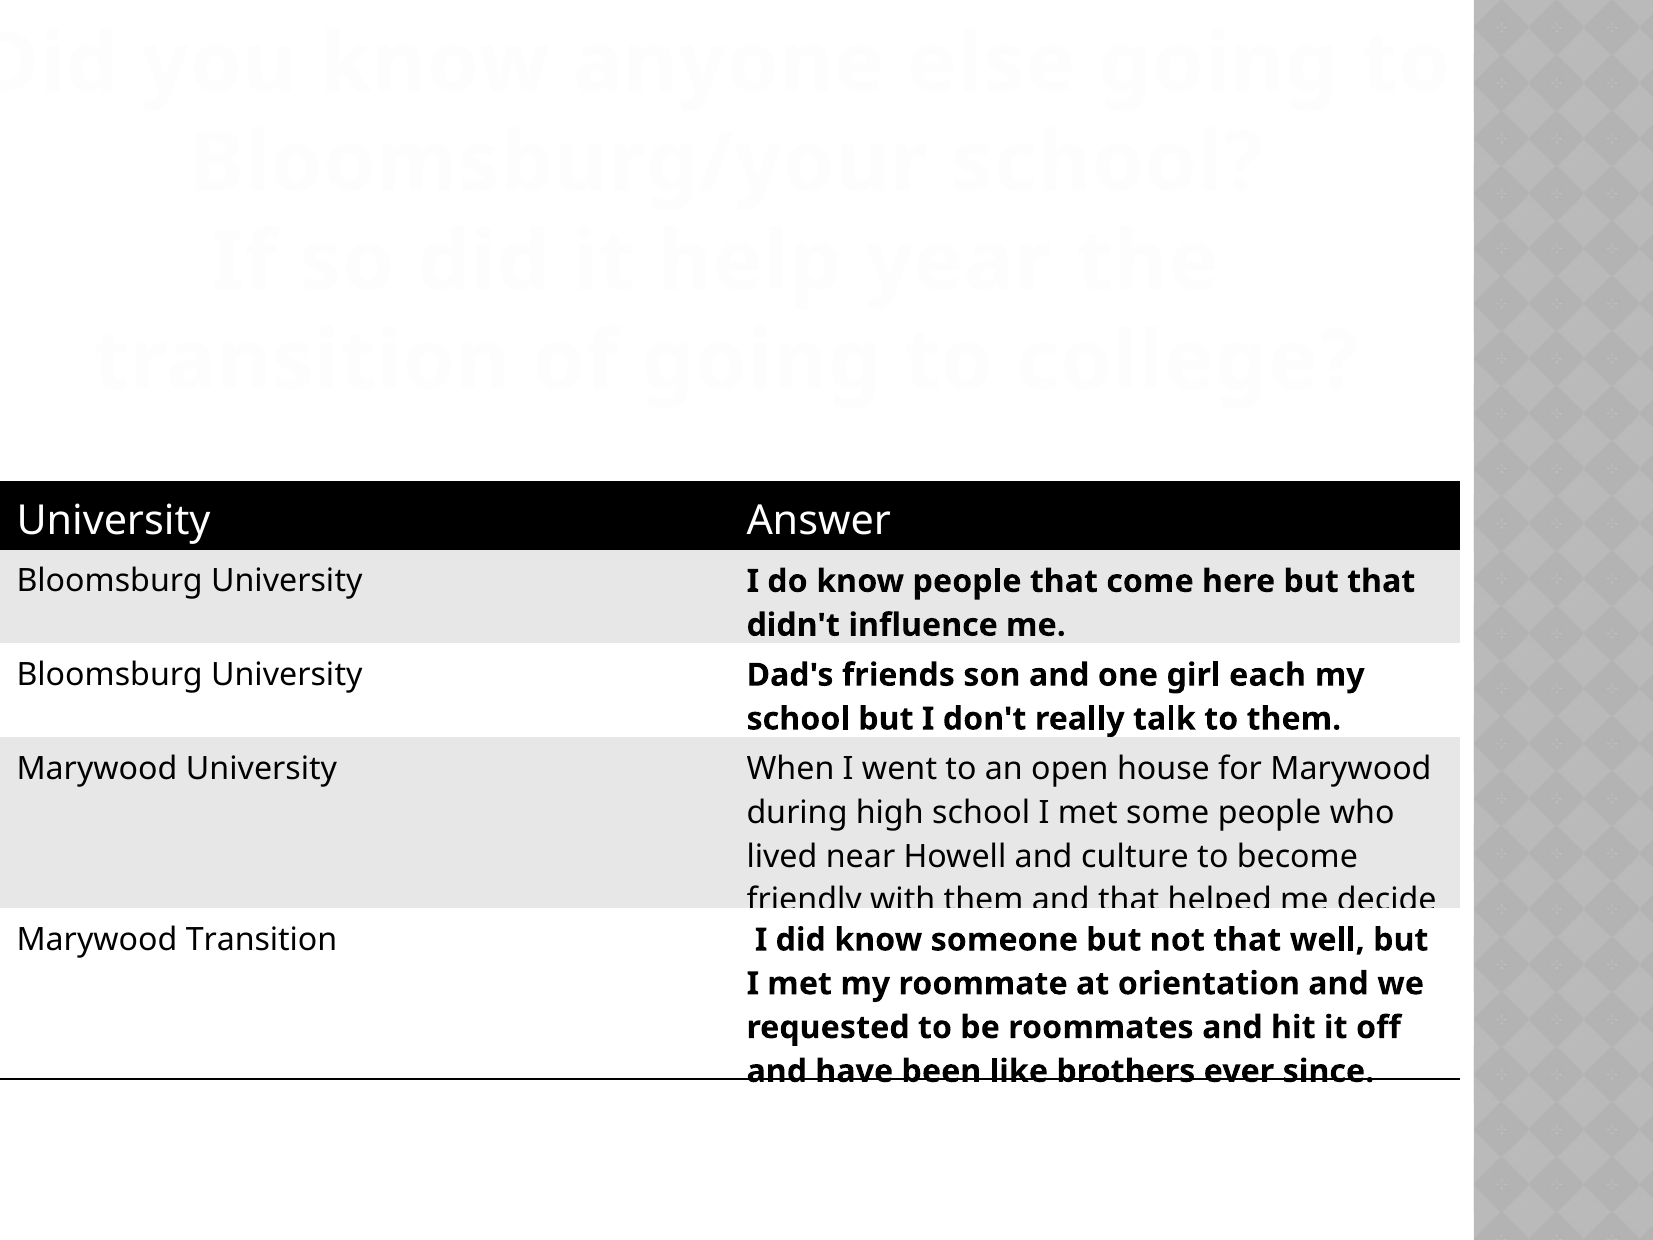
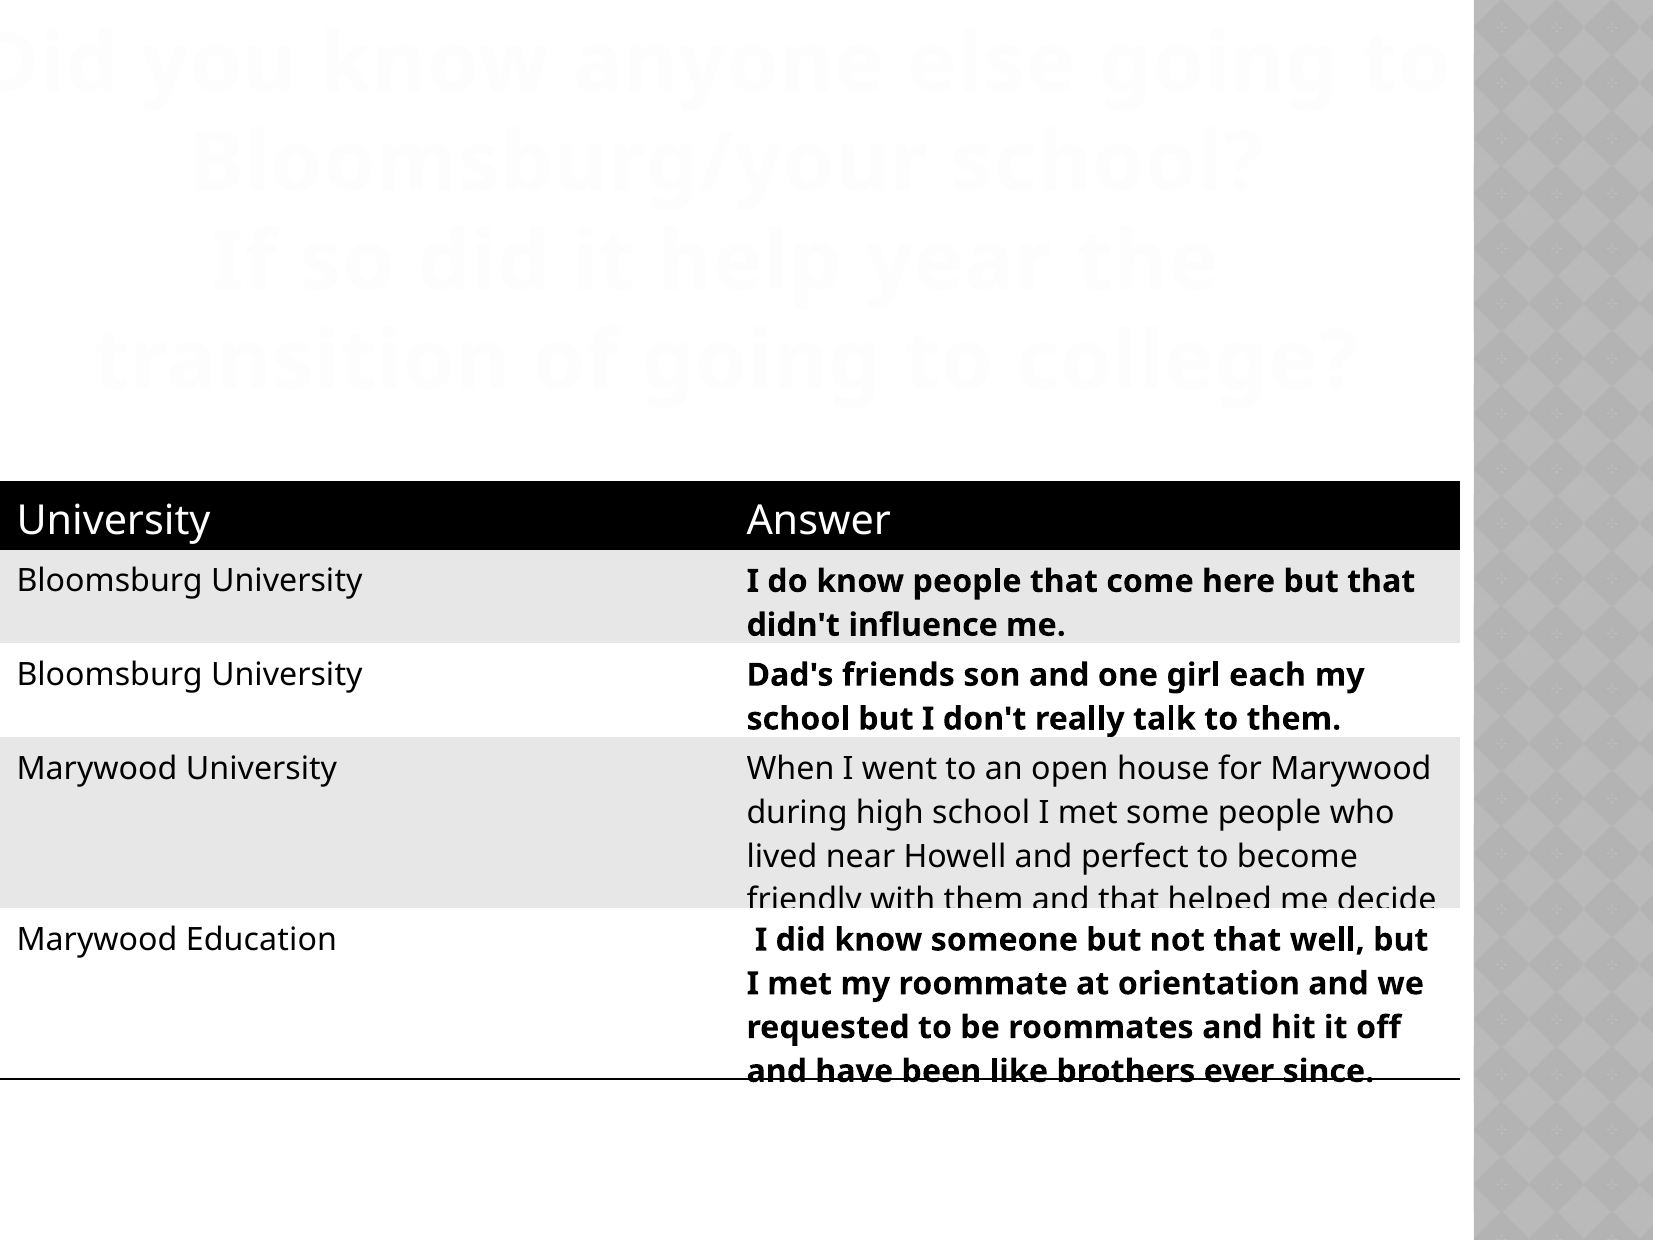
culture: culture -> perfect (1135, 856)
Marywood Transition: Transition -> Education (261, 940)
